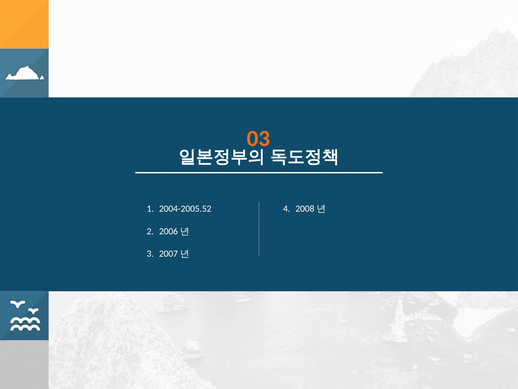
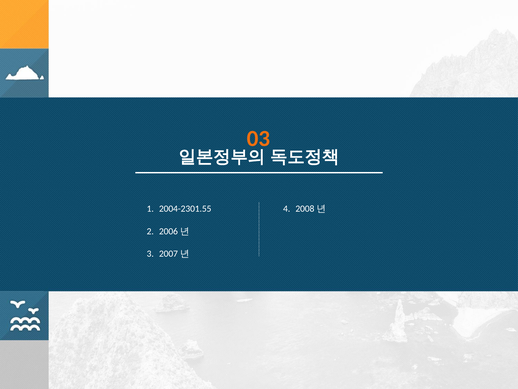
2004-2005.52: 2004-2005.52 -> 2004-2301.55 (185, 209)
